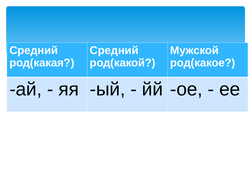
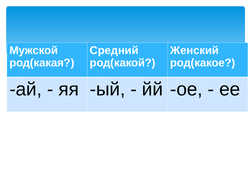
Средний: Средний -> Мужской (34, 50)
Мужской: Мужской -> Женский (194, 50)
